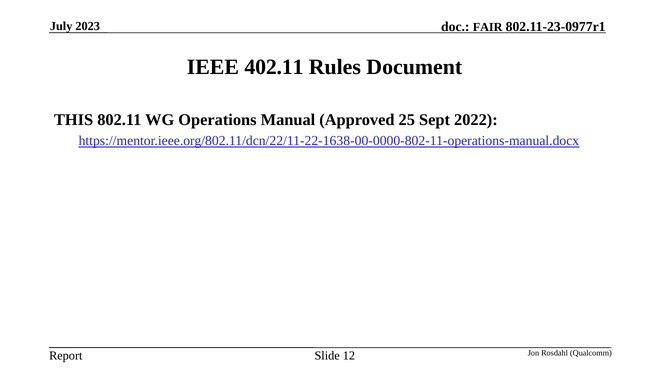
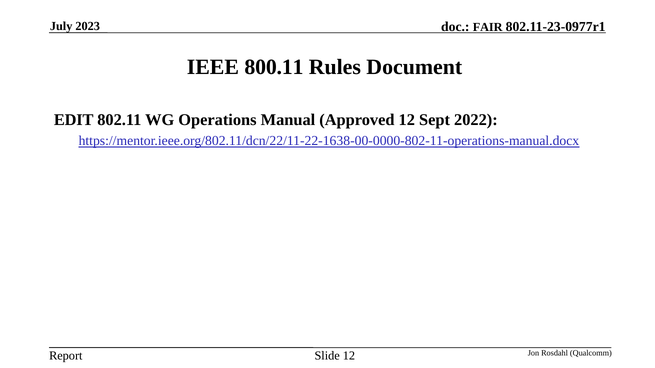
402.11: 402.11 -> 800.11 (274, 67)
THIS: THIS -> EDIT (74, 120)
Approved 25: 25 -> 12 (407, 120)
